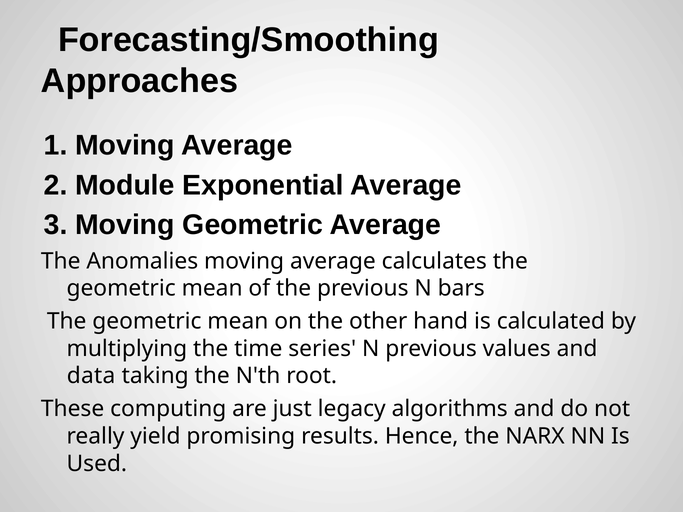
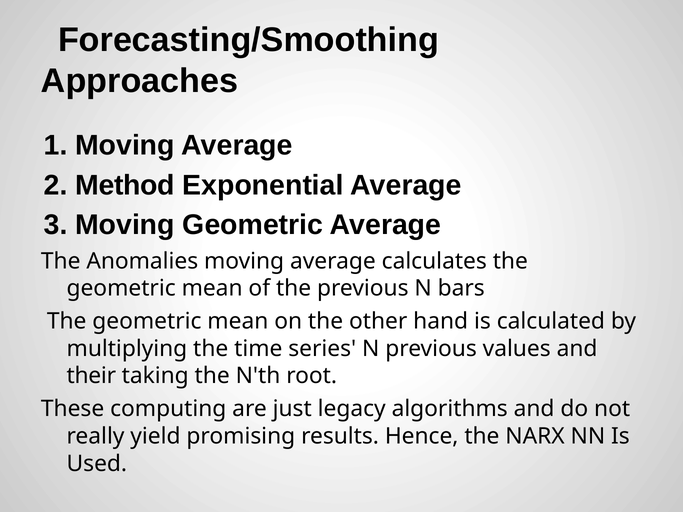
Module: Module -> Method (125, 185)
data: data -> their (91, 376)
